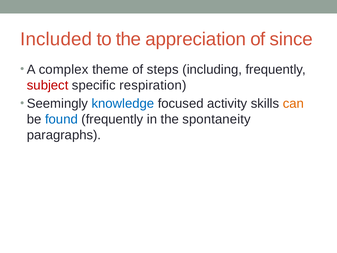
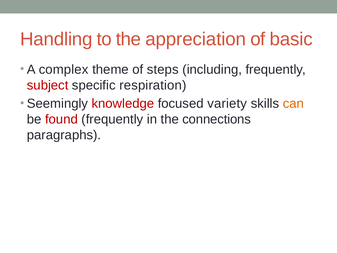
Included: Included -> Handling (56, 39)
since: since -> basic (291, 39)
knowledge colour: blue -> red (123, 104)
activity: activity -> variety (227, 104)
found colour: blue -> red (61, 119)
spontaneity: spontaneity -> connections (217, 119)
